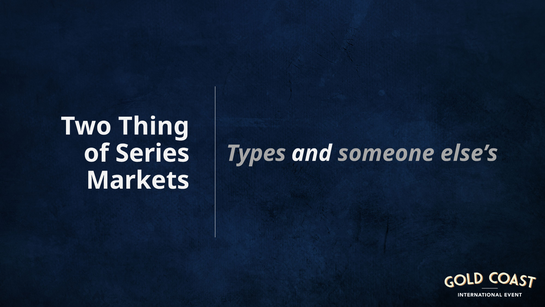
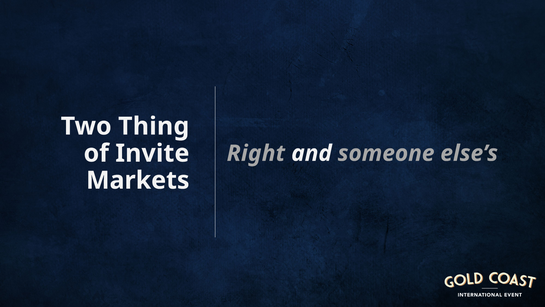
Series: Series -> Invite (152, 153)
Types: Types -> Right (256, 153)
